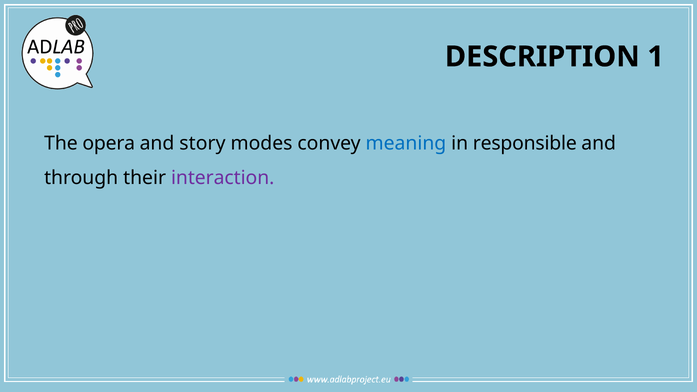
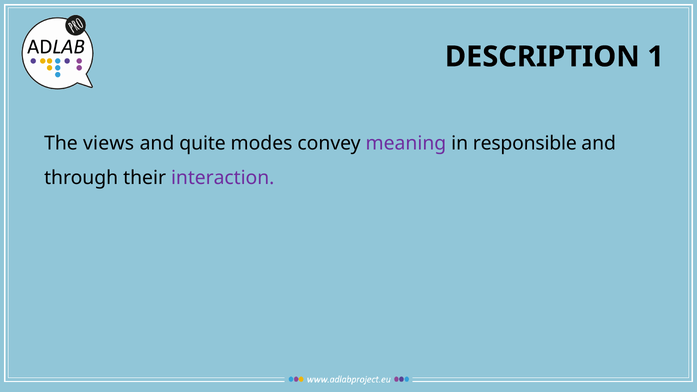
opera: opera -> views (109, 143)
story: story -> quite (203, 143)
meaning colour: blue -> purple (406, 143)
